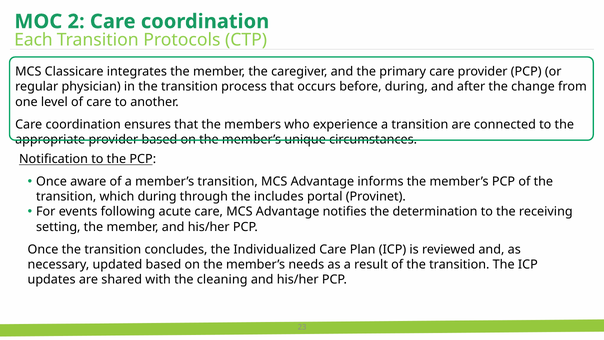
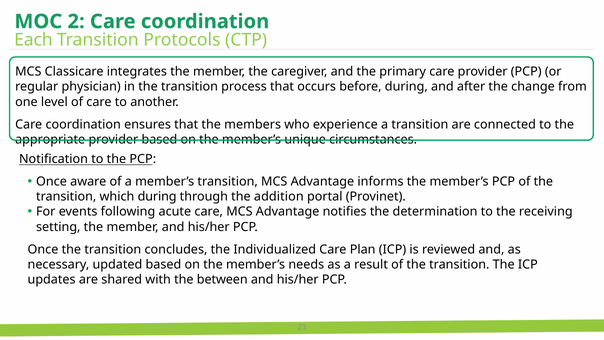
includes: includes -> addition (279, 197)
cleaning: cleaning -> between (222, 280)
